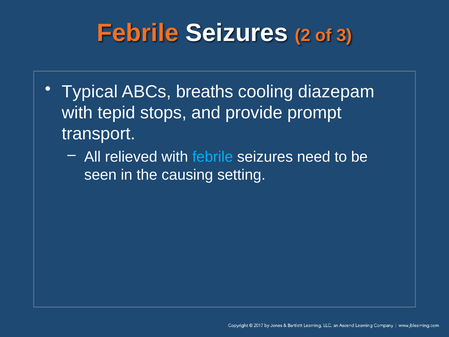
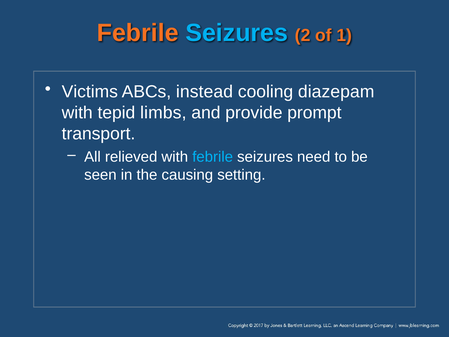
Seizures colour: white -> light blue (237, 33)
3: 3 -> 1 (344, 36)
Typical: Typical -> Victims (90, 92)
breaths: breaths -> instead (204, 92)
stops: stops -> limbs (163, 113)
